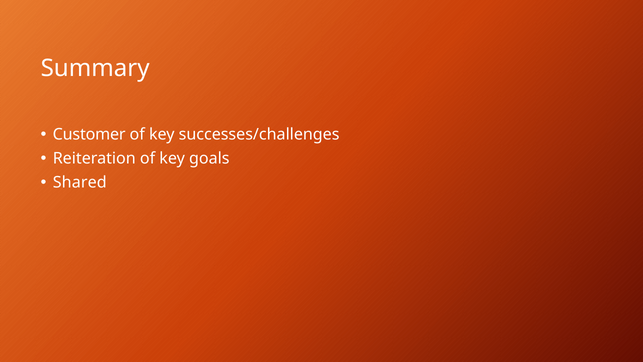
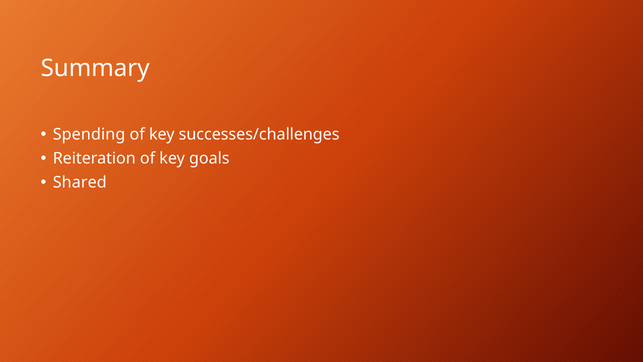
Customer: Customer -> Spending (89, 134)
